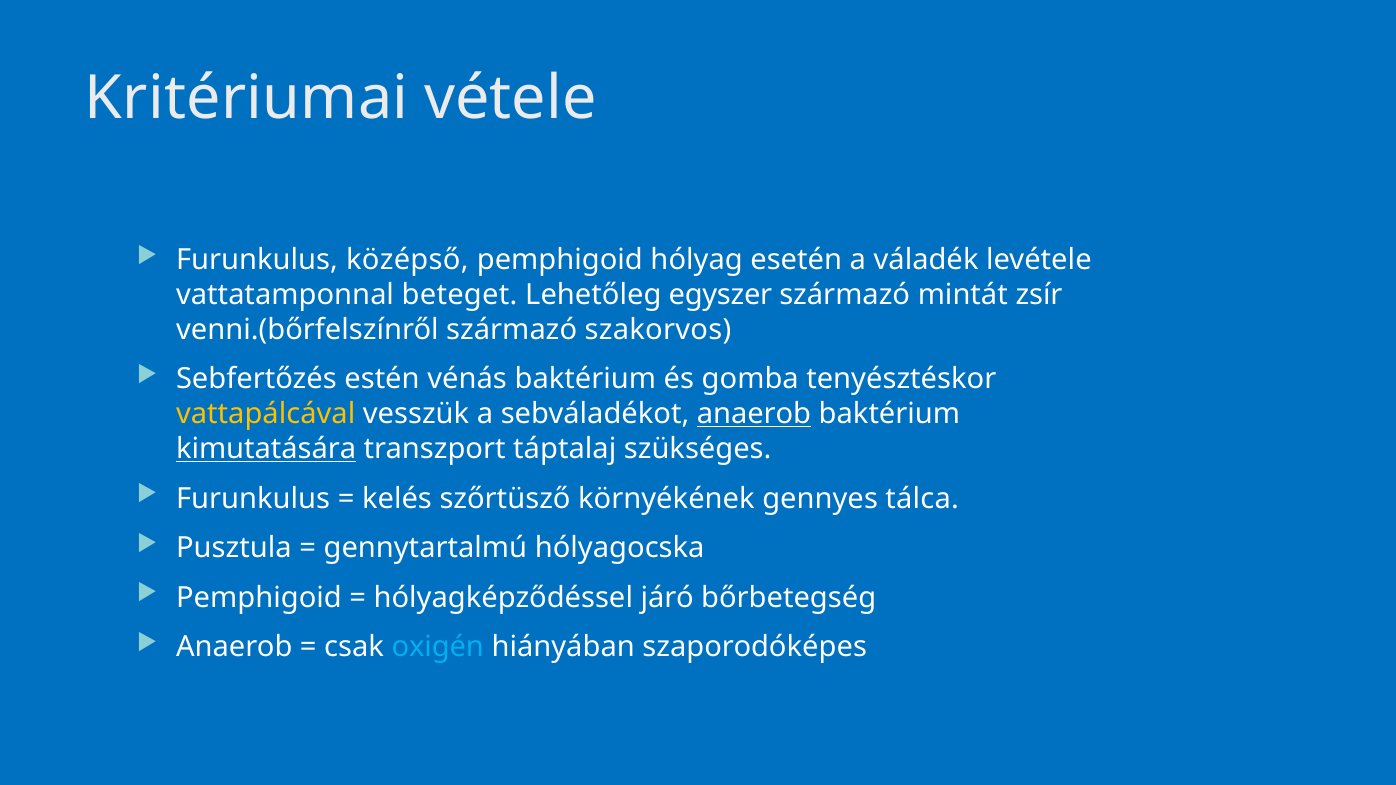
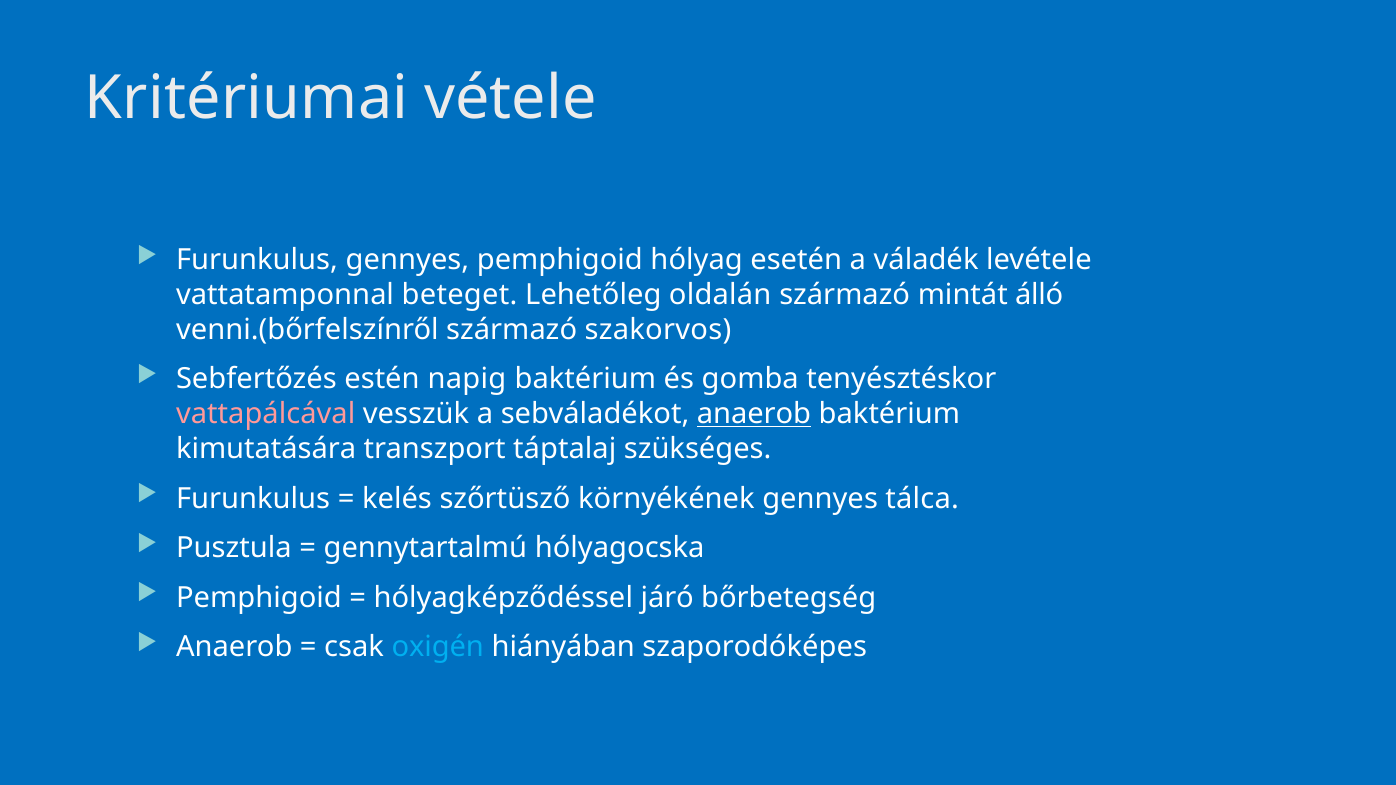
Furunkulus középső: középső -> gennyes (407, 260)
egyszer: egyszer -> oldalán (720, 295)
zsír: zsír -> álló (1039, 295)
vénás: vénás -> napig (467, 379)
vattapálcával colour: yellow -> pink (266, 414)
kimutatására underline: present -> none (266, 449)
